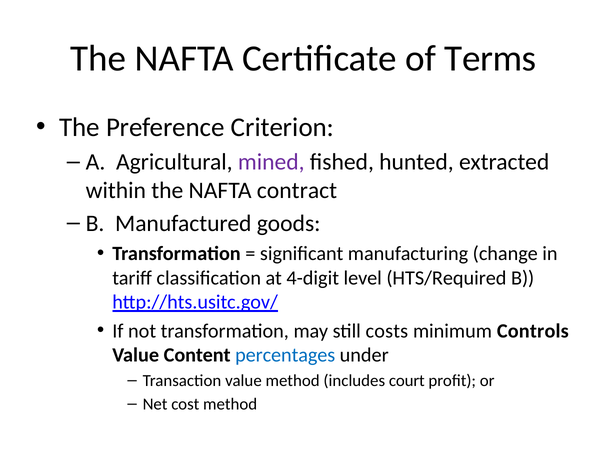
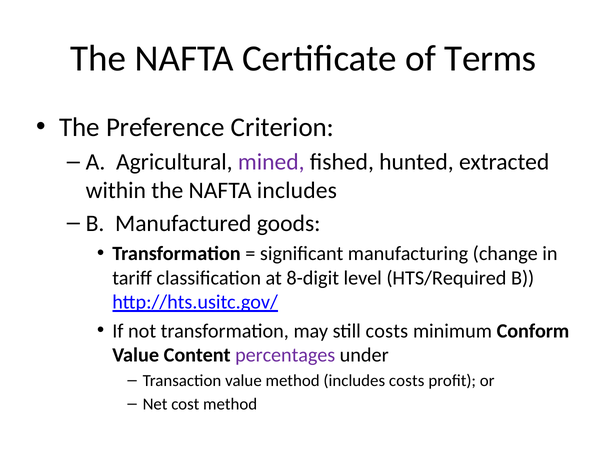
NAFTA contract: contract -> includes (297, 191)
4-digit: 4-digit -> 8-digit (313, 278)
Controls: Controls -> Conform (533, 331)
percentages colour: blue -> purple (285, 355)
includes court: court -> costs (407, 381)
